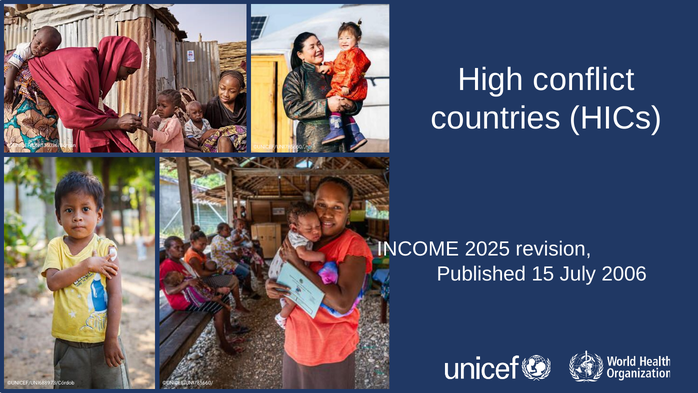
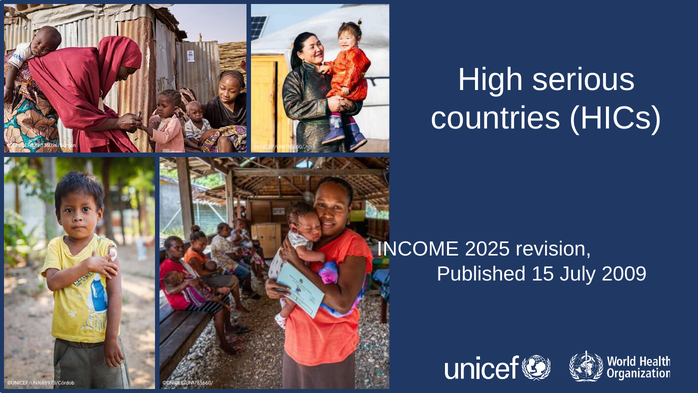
conflict: conflict -> serious (584, 79)
2006: 2006 -> 2009 (624, 274)
